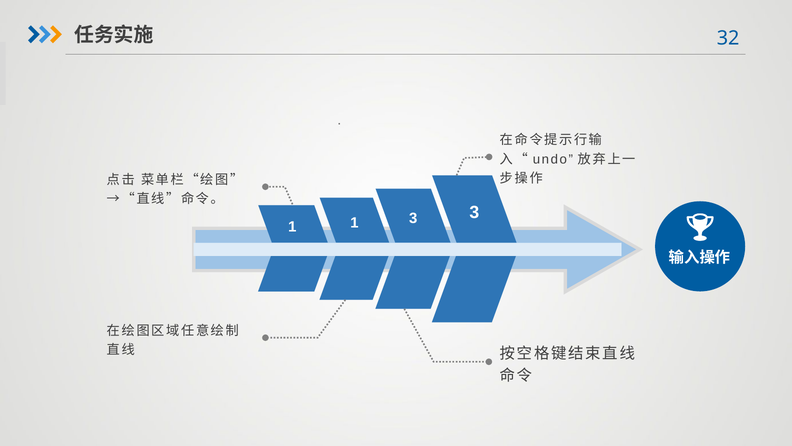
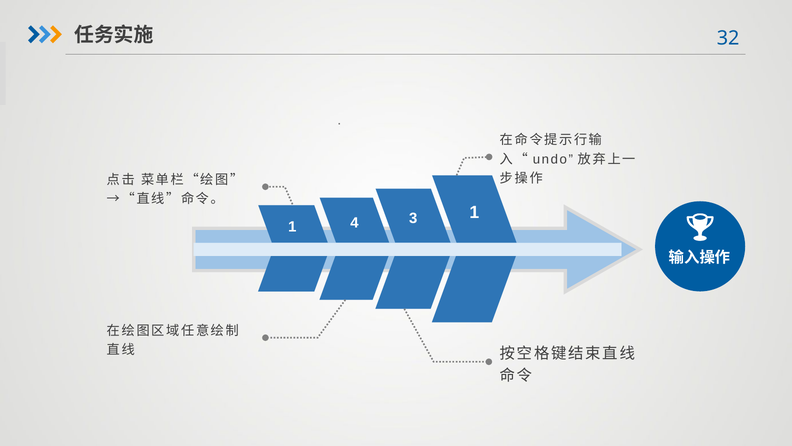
1 1: 1 -> 4 (354, 223)
3 3: 3 -> 1 (474, 212)
